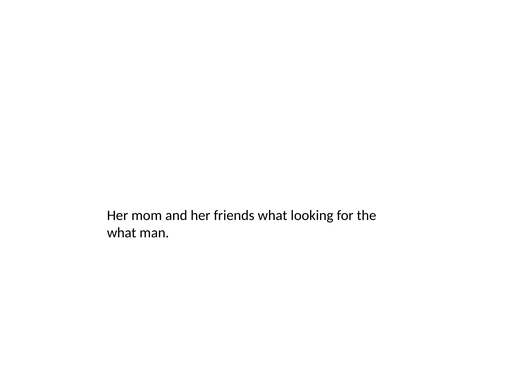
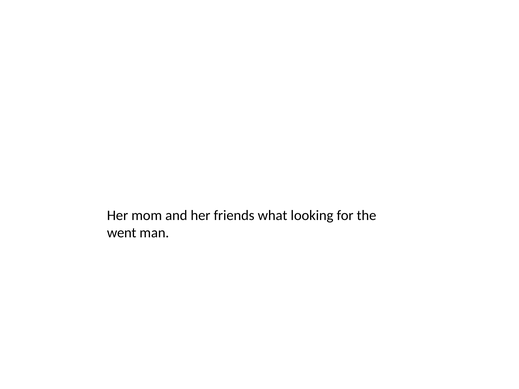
what: what -> went (122, 233)
